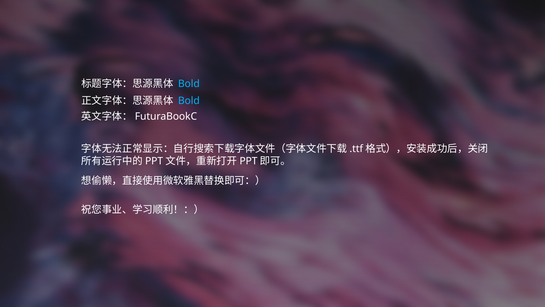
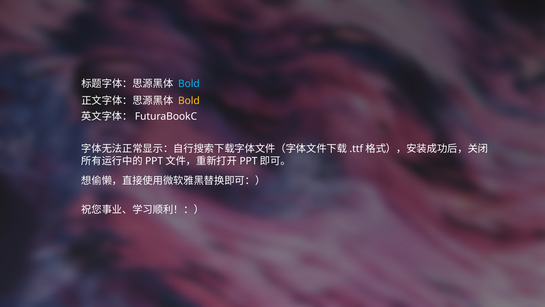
Bold colour: light blue -> yellow (189, 100)
